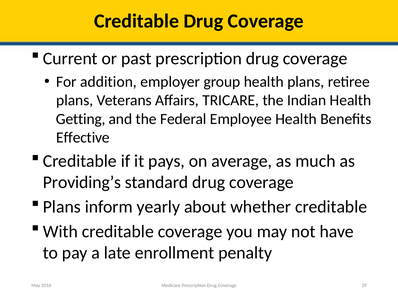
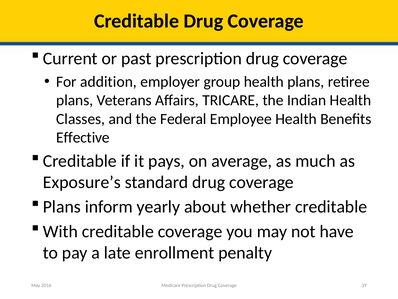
Getting: Getting -> Classes (81, 119)
Providing’s: Providing’s -> Exposure’s (82, 182)
